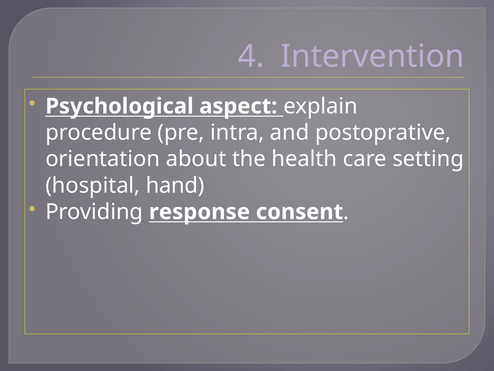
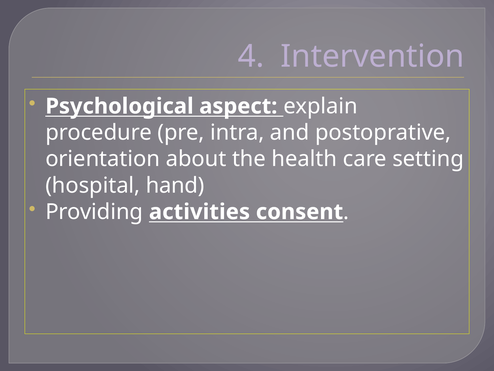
response: response -> activities (199, 212)
